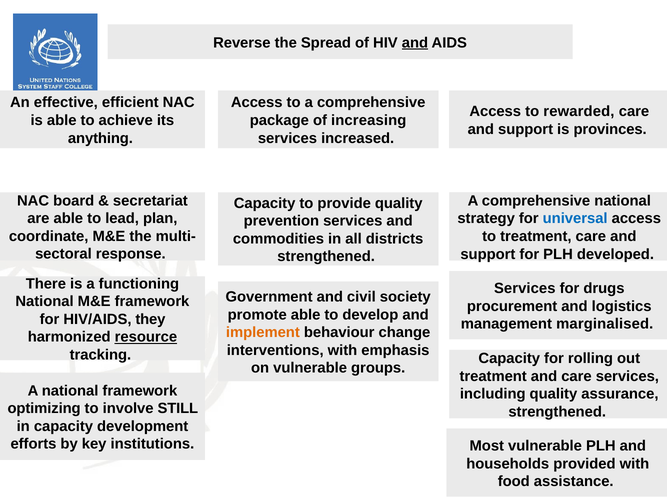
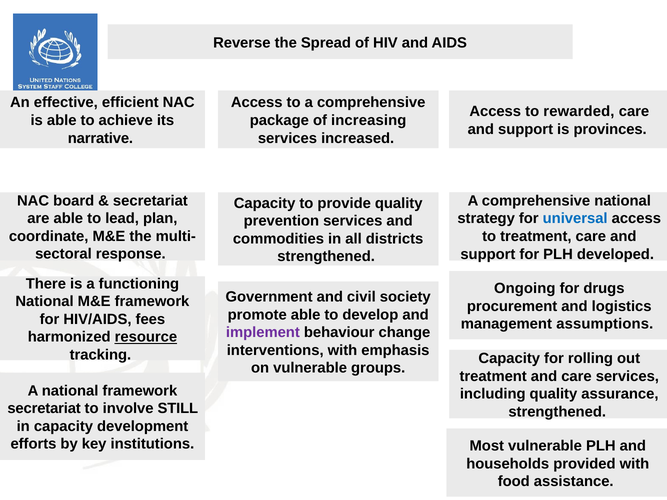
and underline: present -> none (415, 43)
anything: anything -> narrative (100, 138)
Services: Services -> Ongoing (525, 289)
they: they -> fees (150, 319)
marginalised: marginalised -> assumptions (605, 324)
implement colour: orange -> purple (263, 333)
optimizing: optimizing -> secretariat (44, 409)
